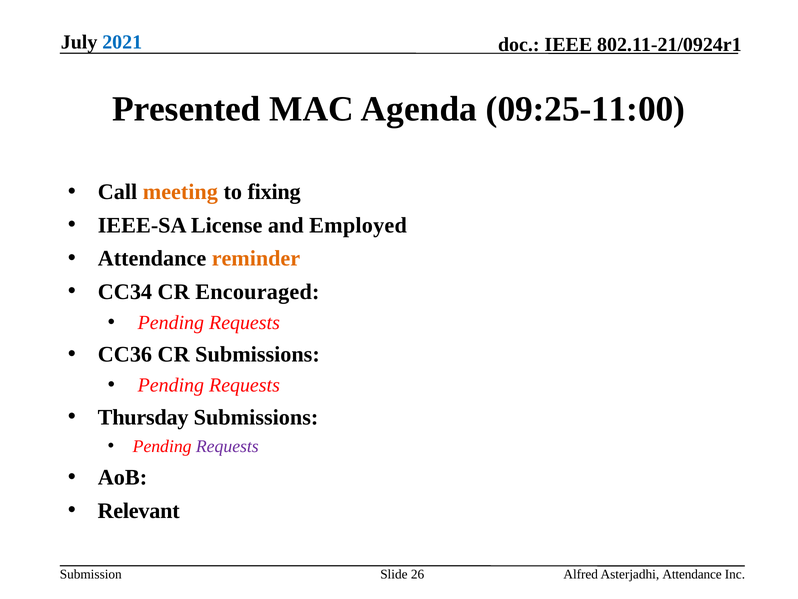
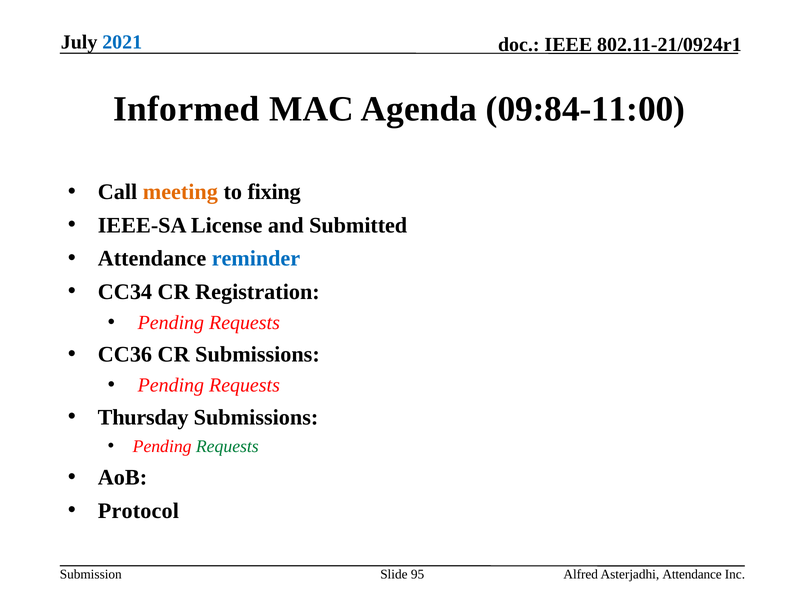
Presented: Presented -> Informed (186, 109)
09:25-11:00: 09:25-11:00 -> 09:84-11:00 (586, 109)
Employed: Employed -> Submitted (358, 225)
reminder colour: orange -> blue (256, 258)
Encouraged: Encouraged -> Registration (257, 292)
Requests colour: purple -> green (227, 446)
Relevant: Relevant -> Protocol (138, 510)
26: 26 -> 95 (418, 574)
